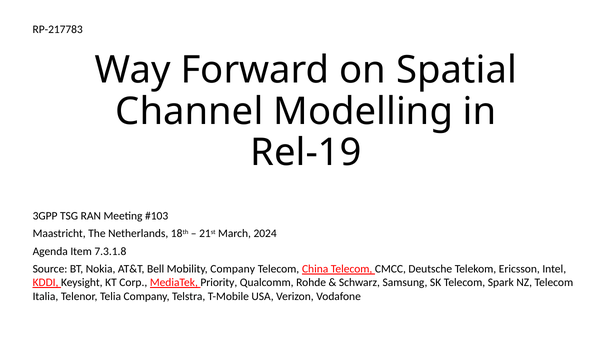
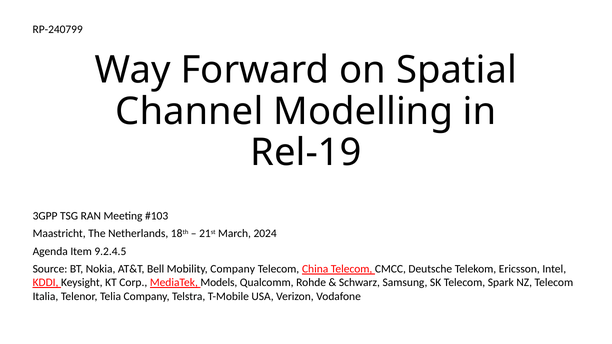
RP-217783: RP-217783 -> RP-240799 (58, 29)
7.3.1.8: 7.3.1.8 -> 9.2.4.5 (110, 251)
Priority: Priority -> Models (219, 283)
